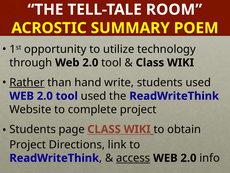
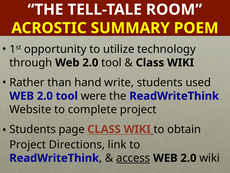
Rather underline: present -> none (27, 82)
tool used: used -> were (94, 96)
2.0 info: info -> wiki (210, 158)
